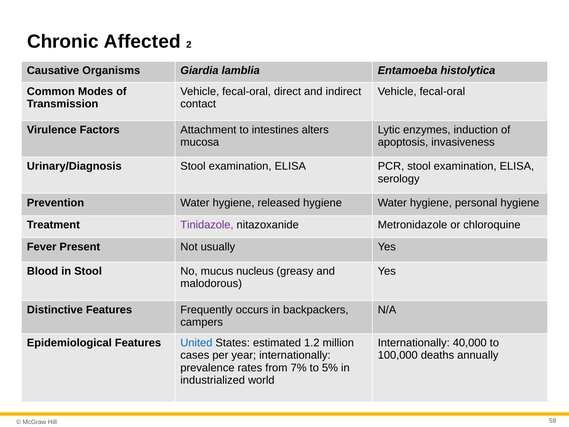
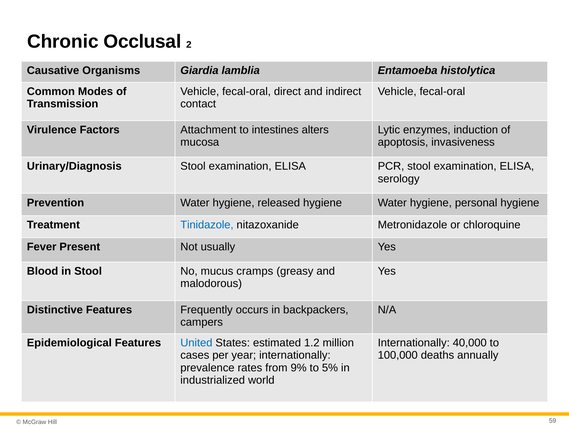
Affected: Affected -> Occlusal (142, 41)
Tinidazole colour: purple -> blue (207, 225)
nucleus: nucleus -> cramps (255, 271)
7%: 7% -> 9% (299, 367)
